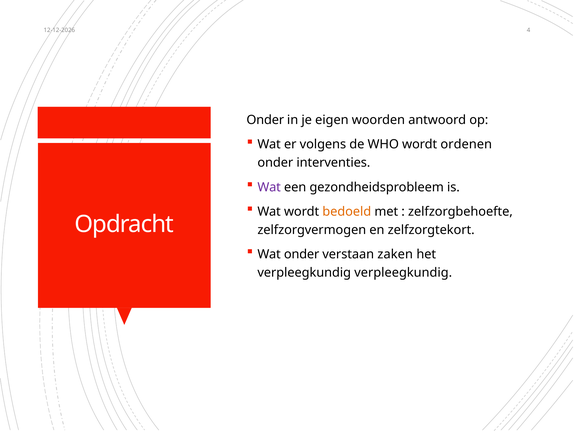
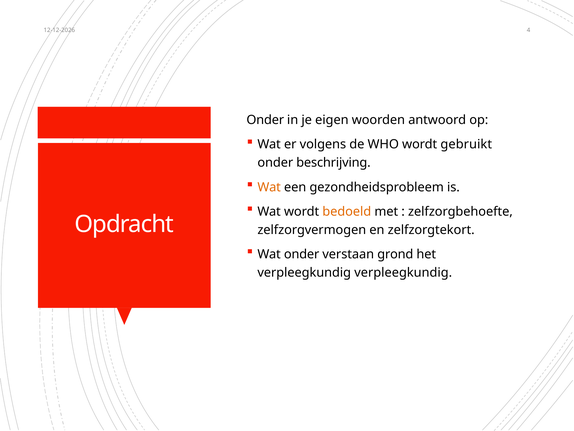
ordenen: ordenen -> gebruikt (466, 144)
interventies: interventies -> beschrijving (333, 163)
Wat colour: purple -> orange (269, 187)
zaken: zaken -> grond (395, 254)
